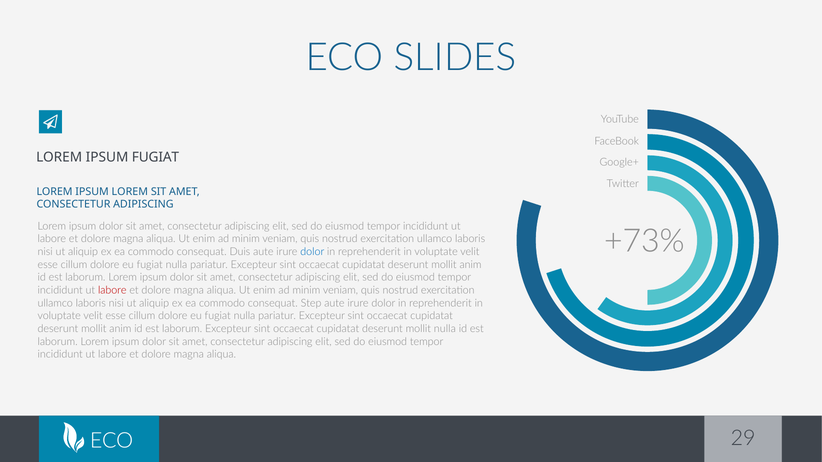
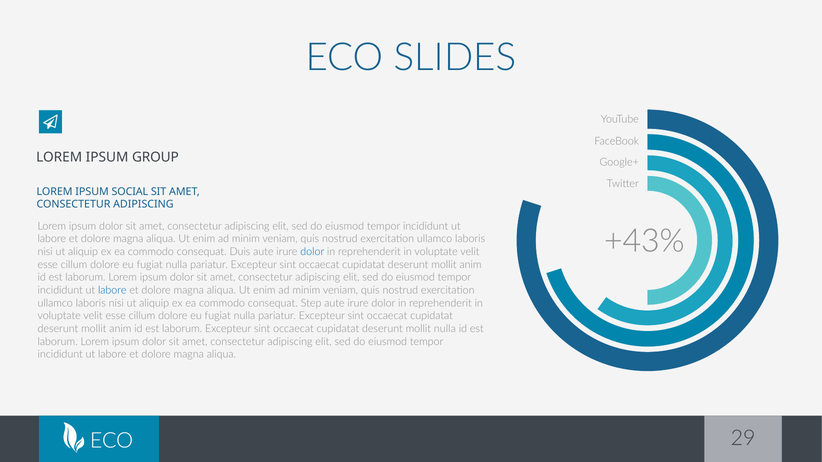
IPSUM FUGIAT: FUGIAT -> GROUP (155, 158)
IPSUM LOREM: LOREM -> SOCIAL (130, 192)
+73%: +73% -> +43% (644, 241)
labore colour: red -> blue (112, 290)
